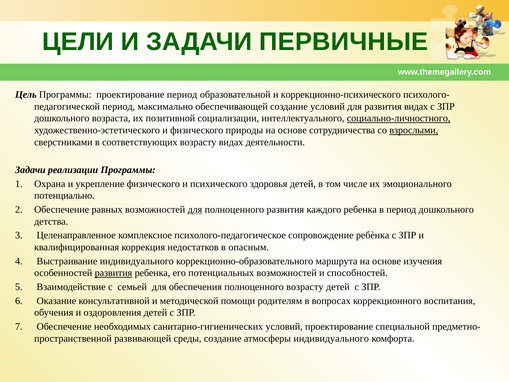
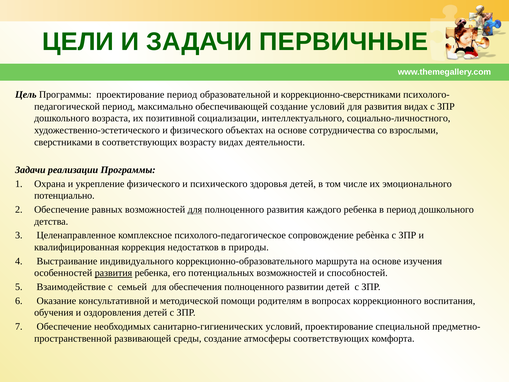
коррекционно-психического: коррекционно-психического -> коррекционно-сверстниками (341, 95)
социально-личностного underline: present -> none (399, 118)
природы: природы -> объектах (244, 130)
взрослыми underline: present -> none (414, 130)
опасным: опасным -> природы (249, 247)
полноценного возрасту: возрасту -> развитии (305, 287)
атмосферы индивидуального: индивидуального -> соответствующих (331, 338)
